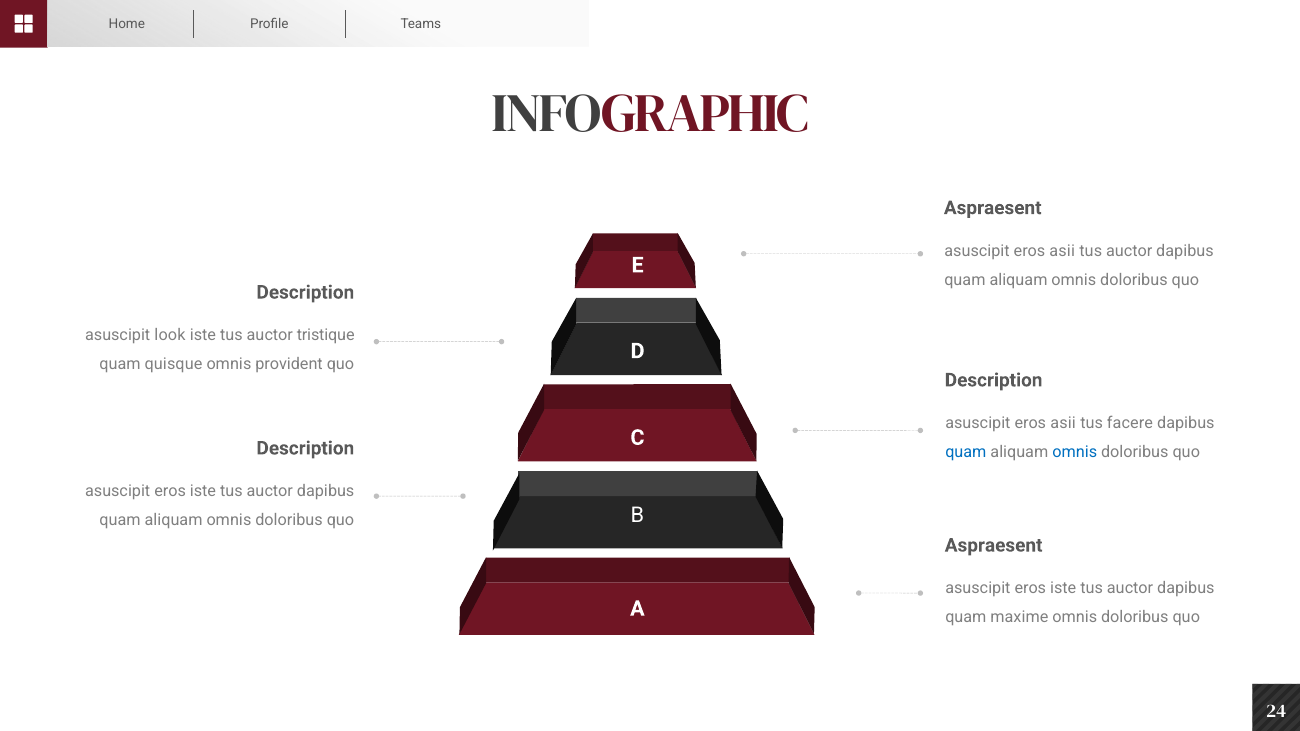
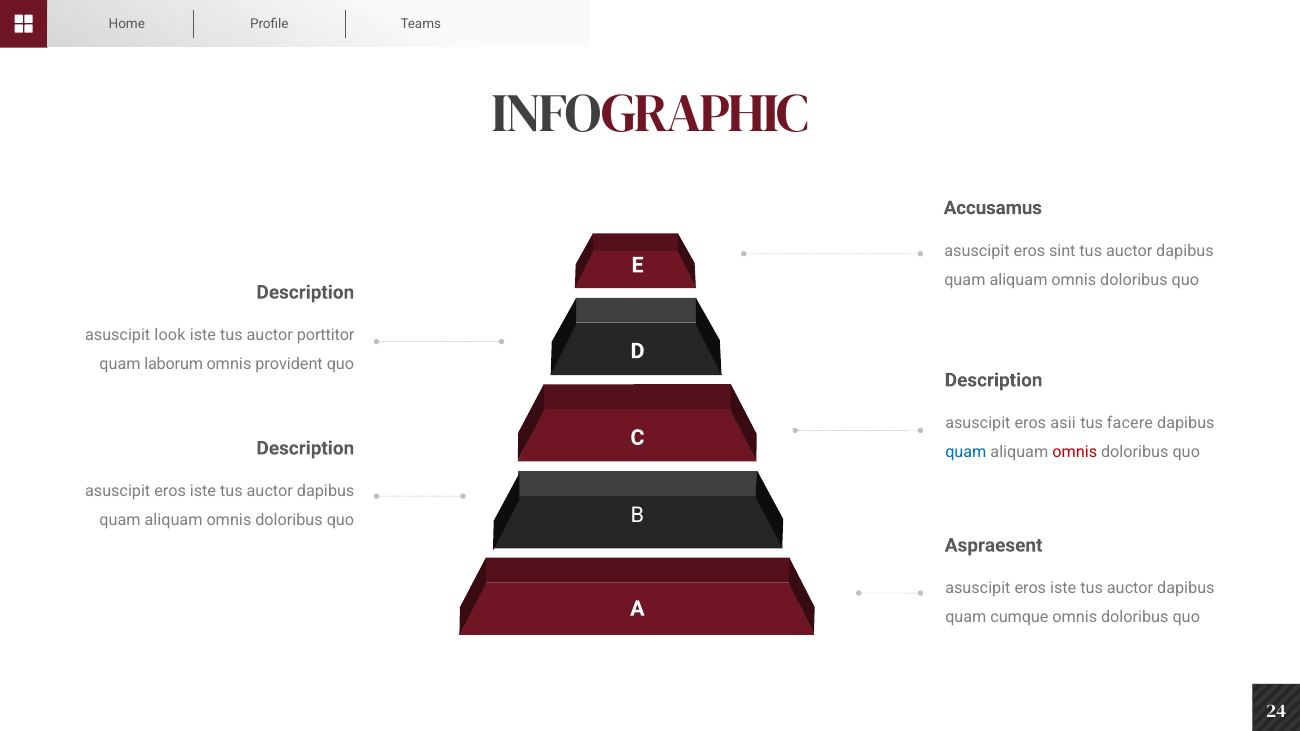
Aspraesent: Aspraesent -> Accusamus (993, 208)
asii: asii -> sint (1062, 251)
tristique: tristique -> porttitor (326, 335)
quisque: quisque -> laborum (174, 365)
omnis colour: blue -> red (1075, 452)
maxime: maxime -> cumque (1019, 618)
